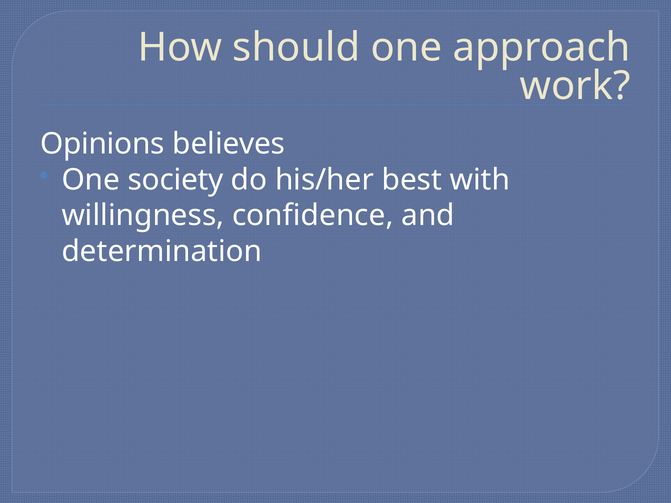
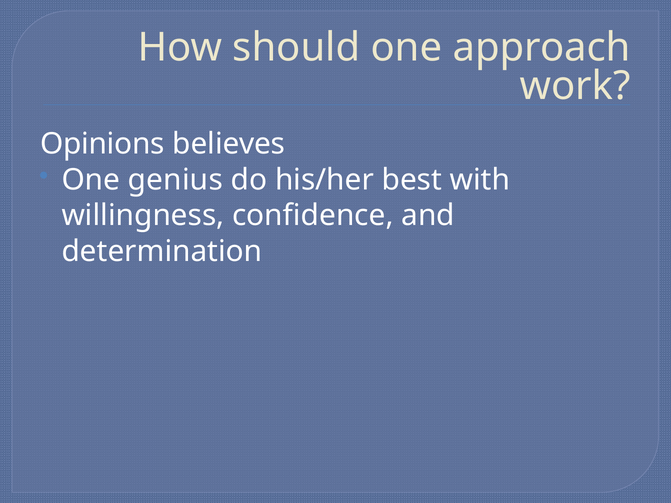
society: society -> genius (175, 180)
